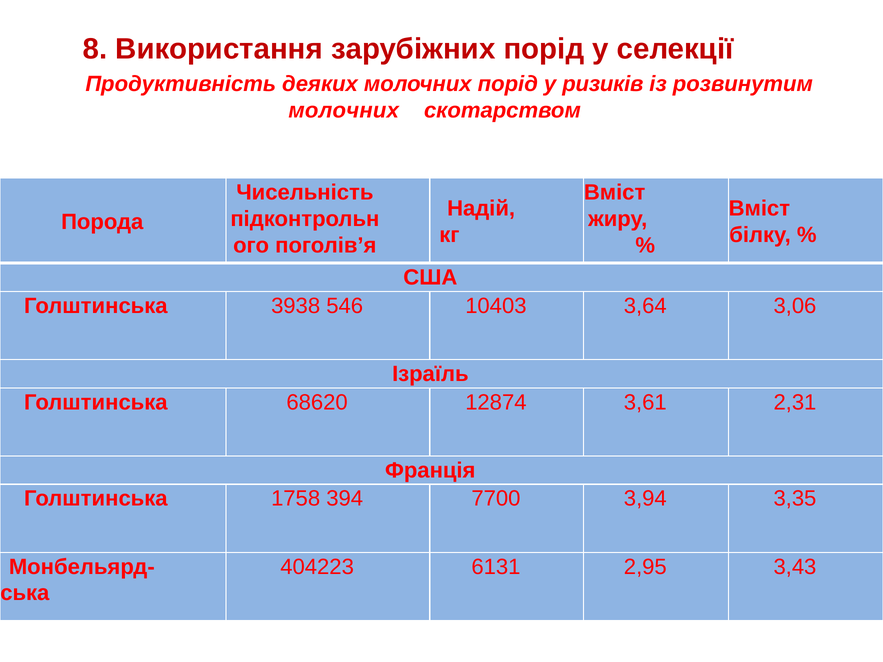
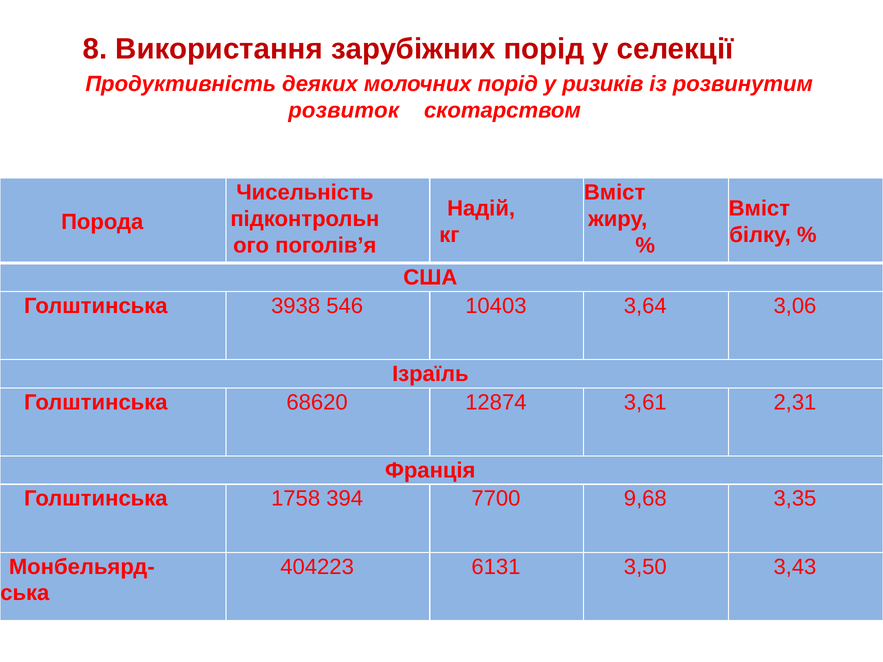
молочних: молочних -> розвиток (344, 110)
3,94: 3,94 -> 9,68 (645, 499)
2,95: 2,95 -> 3,50 (645, 567)
